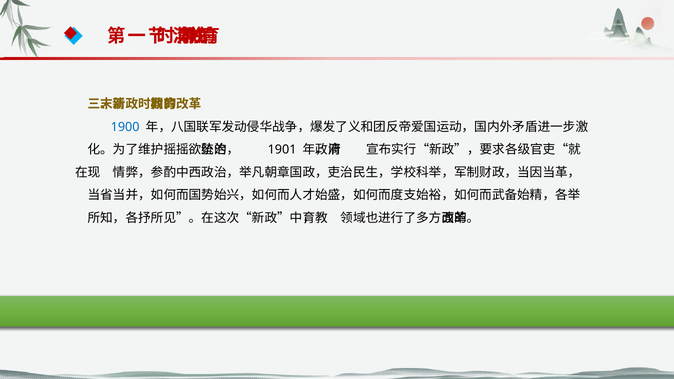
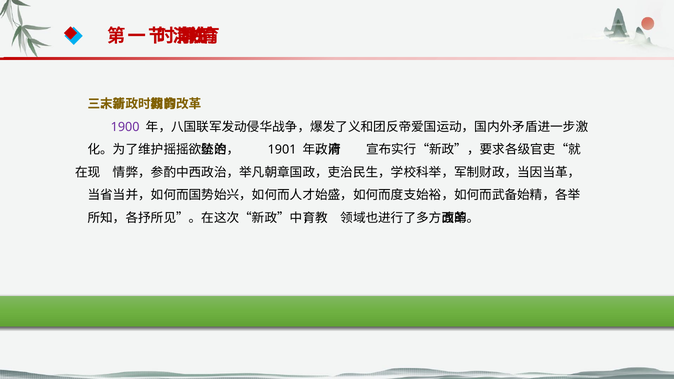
1900 colour: blue -> purple (125, 127)
